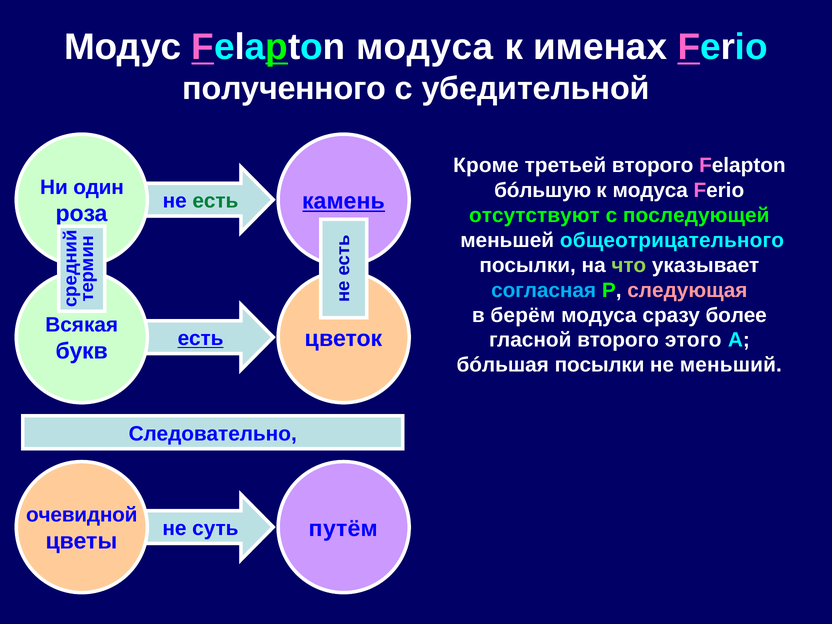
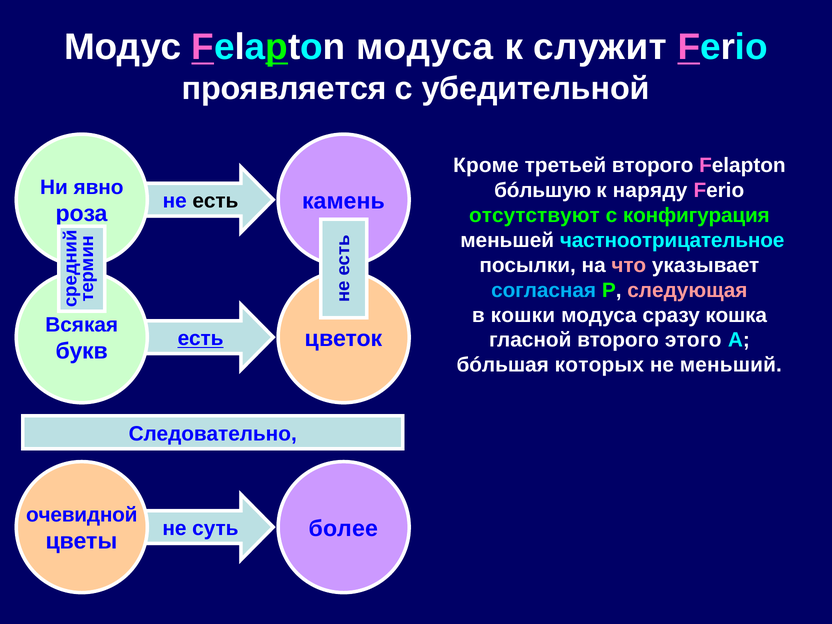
именах: именах -> служит (600, 47)
полученного: полученного -> проявляется (284, 88)
один: один -> явно (99, 187)
к модуса: модуса -> наряду (650, 190)
камень underline: present -> none (344, 201)
есть colour: green -> black (215, 201)
последующей: последующей -> конфигурация (696, 215)
общеотрицательного: общеотрицательного -> частноотрицательное (672, 240)
что colour: light green -> pink (629, 265)
берём: берём -> кошки (523, 315)
более: более -> кошка (736, 315)
бóльшая посылки: посылки -> которых (599, 365)
путём: путём -> более (343, 529)
